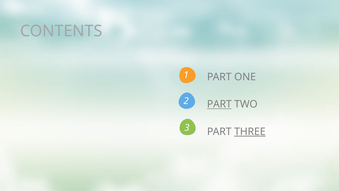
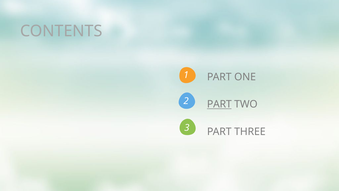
THREE underline: present -> none (250, 131)
